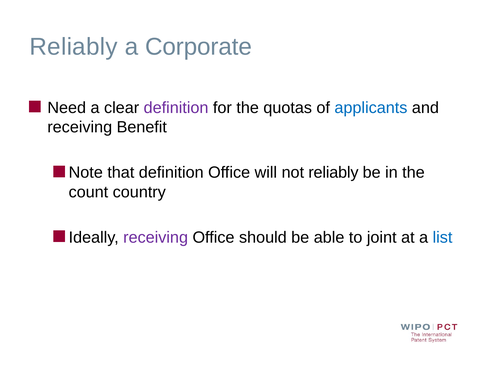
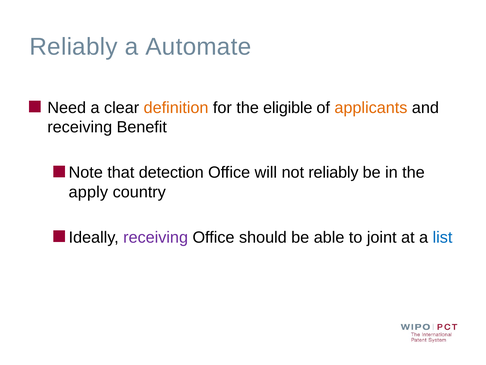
Corporate: Corporate -> Automate (198, 47)
definition colour: purple -> orange (176, 108)
quotas: quotas -> eligible (288, 108)
applicants colour: blue -> orange (371, 108)
that definition: definition -> detection (171, 172)
count: count -> apply (88, 192)
